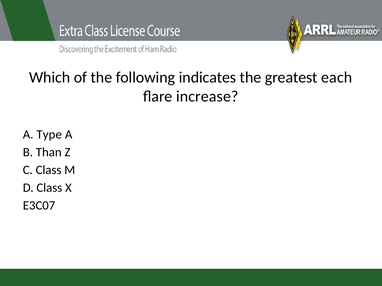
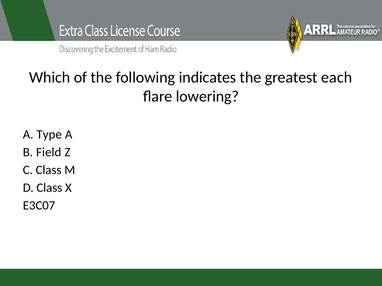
increase: increase -> lowering (207, 97)
Than: Than -> Field (49, 152)
